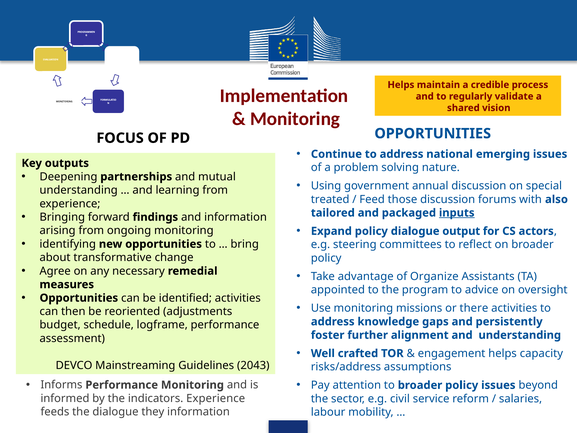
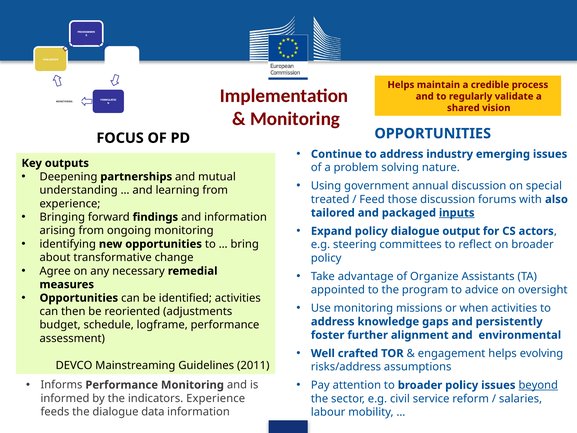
national: national -> industry (450, 154)
there: there -> when (474, 308)
and understanding: understanding -> environmental (520, 335)
capacity: capacity -> evolving (541, 353)
2043: 2043 -> 2011 (253, 365)
beyond underline: none -> present (538, 385)
they: they -> data (153, 412)
